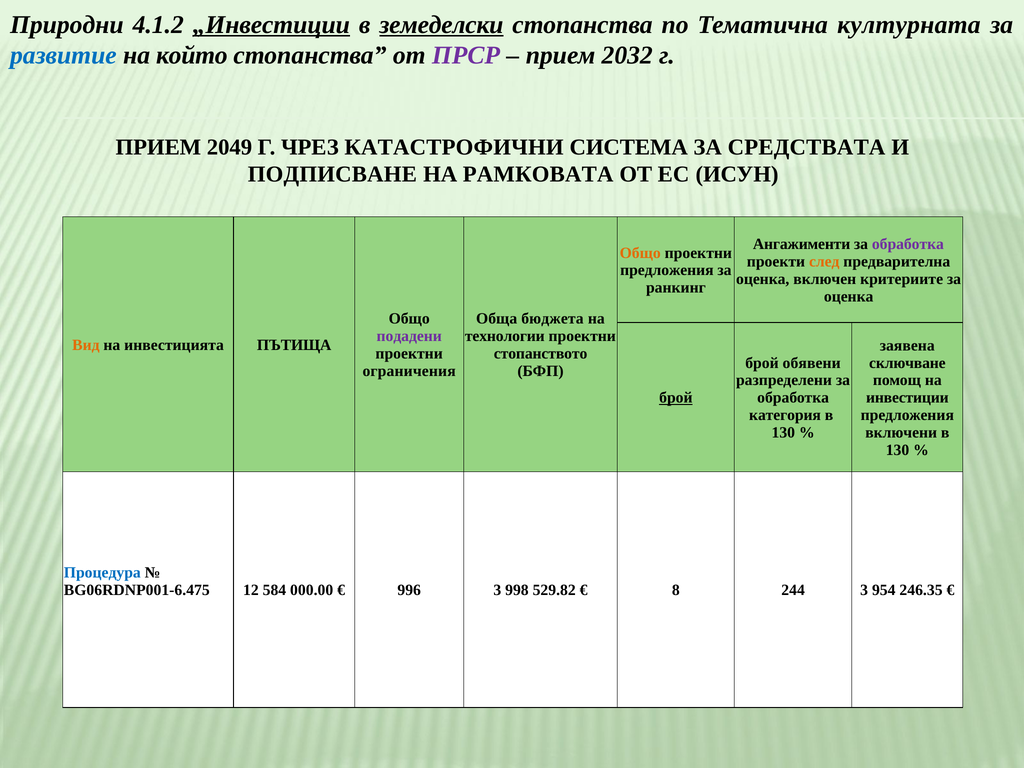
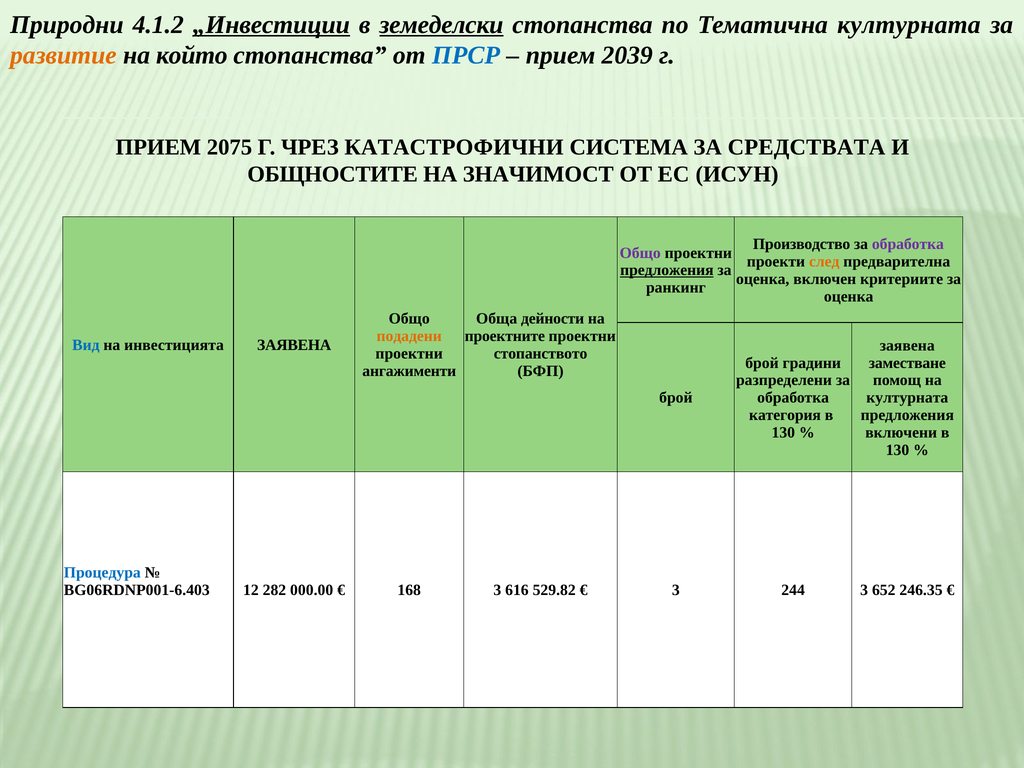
развитие colour: blue -> orange (63, 55)
ПРСР colour: purple -> blue (466, 55)
2032: 2032 -> 2039 (627, 55)
2049: 2049 -> 2075 (230, 147)
ПОДПИСВАНЕ: ПОДПИСВАНЕ -> ОБЩНОСТИТЕ (333, 174)
РАМКОВАТА: РАМКОВАТА -> ЗНАЧИМОСТ (538, 174)
Ангажименти: Ангажименти -> Производство (802, 244)
Общо colour: orange -> purple (640, 253)
предложения underline: none -> present (667, 270)
бюджета: бюджета -> дейности (553, 319)
подадени colour: purple -> orange (409, 336)
технологии: технологии -> проектните (505, 336)
Вид colour: orange -> blue (86, 345)
инвестицията ПЪТИЩА: ПЪТИЩА -> ЗАЯВЕНА (294, 345)
обявени: обявени -> градини (812, 363)
сключване: сключване -> заместване (907, 363)
ограничения: ограничения -> ангажименти (409, 371)
брой underline: present -> none (676, 398)
инвестиции: инвестиции -> културната (907, 398)
BG06RDNP001-6.475: BG06RDNP001-6.475 -> BG06RDNP001-6.403 (137, 590)
584: 584 -> 282 (274, 590)
996: 996 -> 168 (409, 590)
998: 998 -> 616 (517, 590)
8: 8 -> 3 (676, 590)
954: 954 -> 652 (884, 590)
